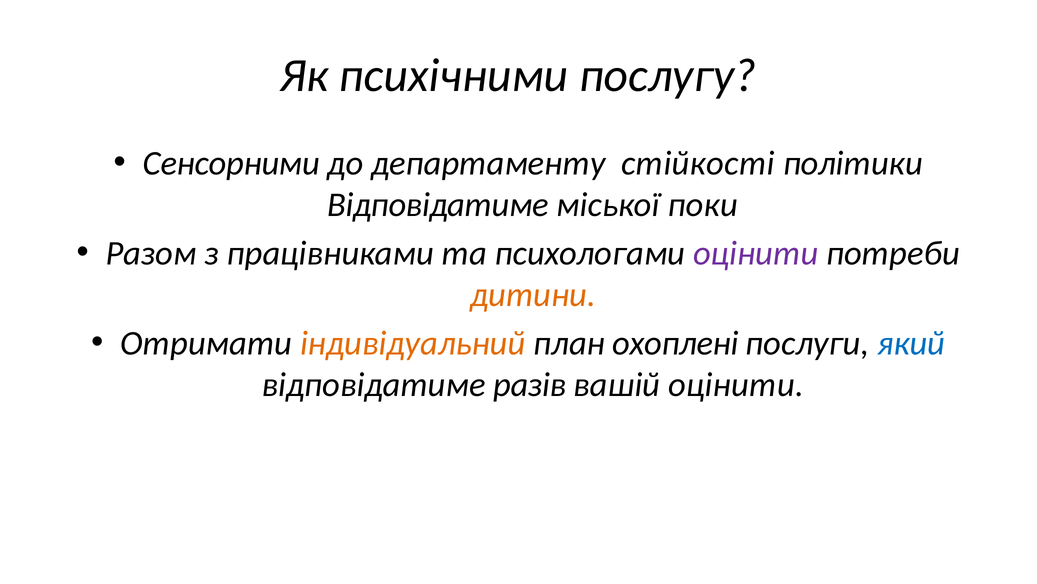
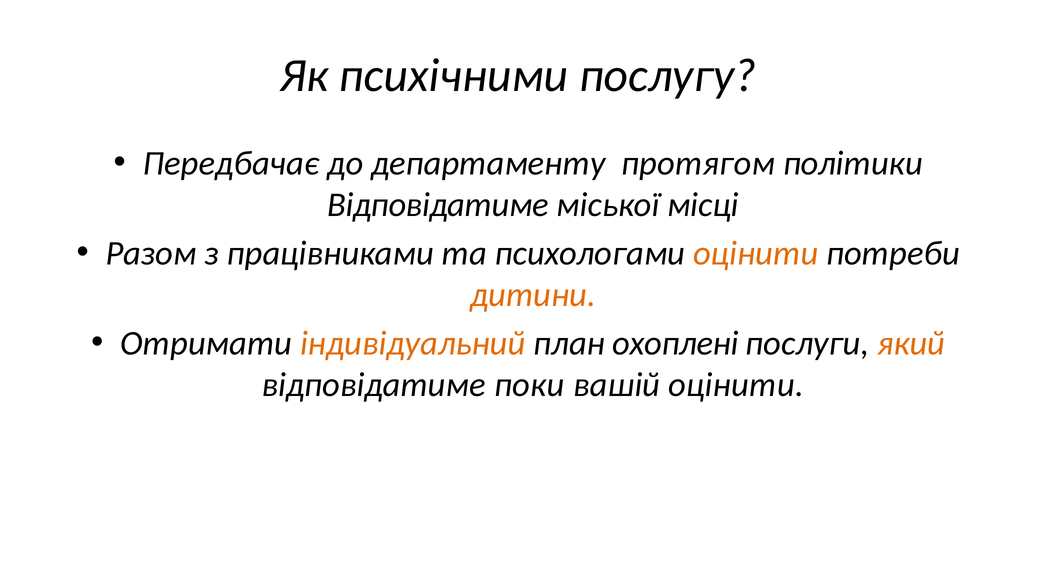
Сенсорними: Сенсорними -> Передбачає (231, 163)
стійкості: стійкості -> протягом (698, 163)
поки: поки -> місці (703, 205)
оцінити colour: purple -> orange (756, 253)
який colour: blue -> orange (911, 343)
разів: разів -> поки (529, 384)
